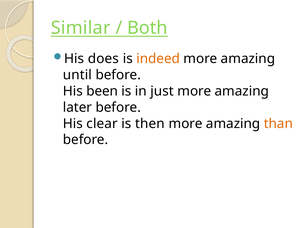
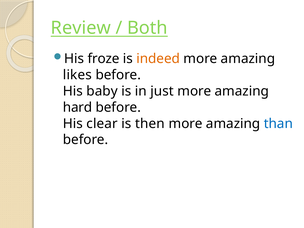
Similar: Similar -> Review (81, 28)
does: does -> froze (104, 59)
until: until -> likes (77, 75)
been: been -> baby (102, 91)
later: later -> hard (78, 107)
than colour: orange -> blue (278, 124)
